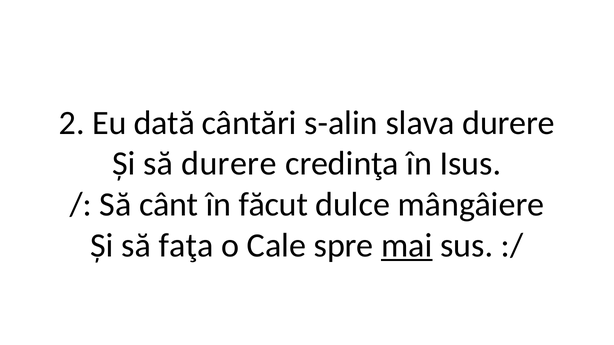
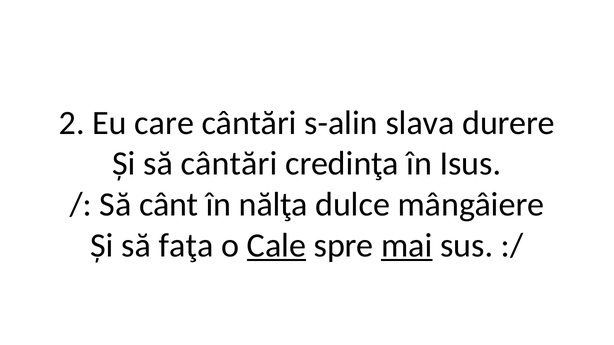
dată: dată -> care (164, 123)
să durere: durere -> cântări (229, 164)
făcut: făcut -> nălţa (273, 205)
Cale underline: none -> present (277, 246)
